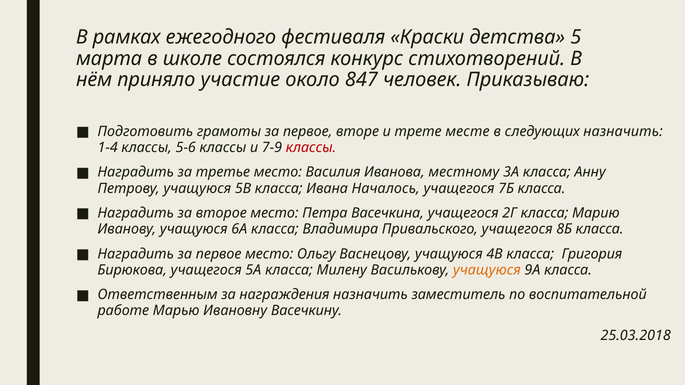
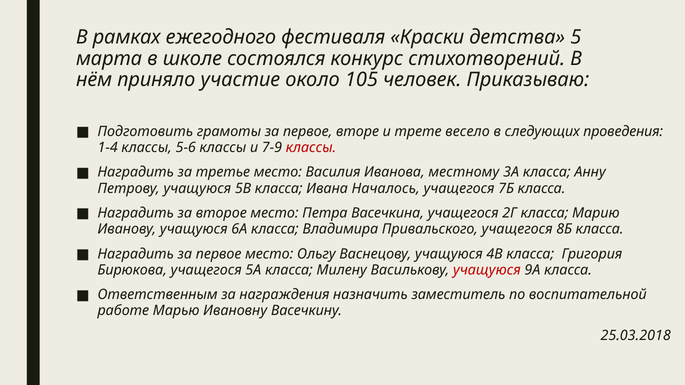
847: 847 -> 105 (361, 80)
месте: месте -> весело (468, 132)
следующих назначить: назначить -> проведения (623, 132)
учащуюся colour: orange -> red (487, 270)
